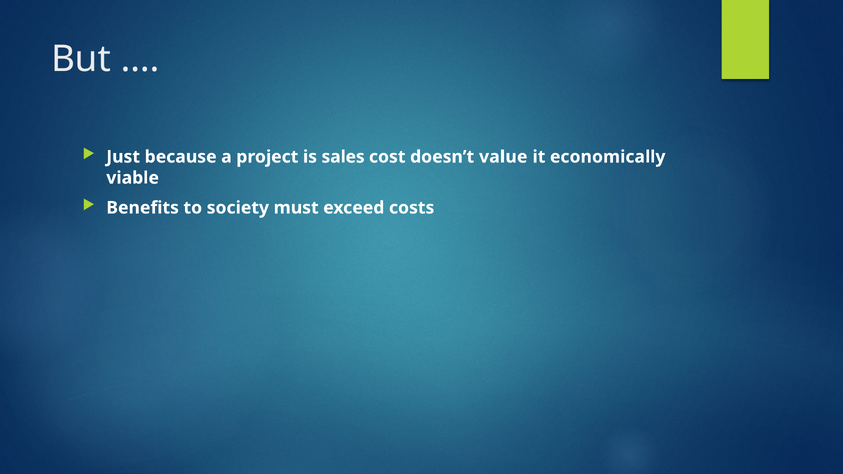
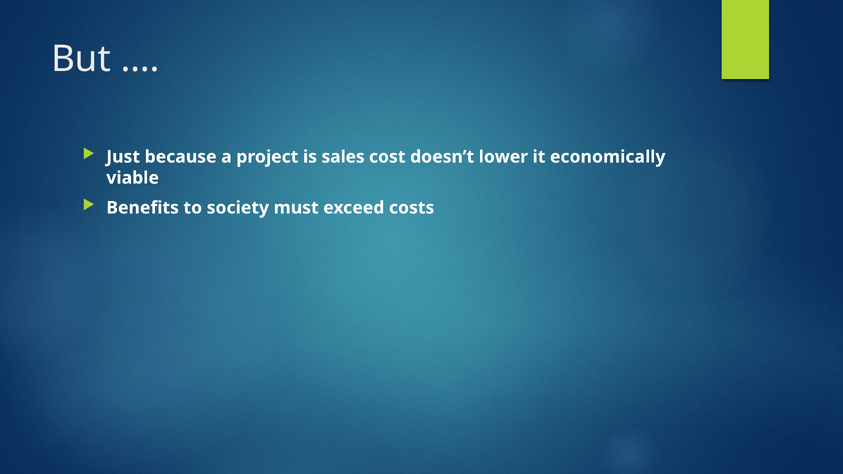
value: value -> lower (503, 157)
